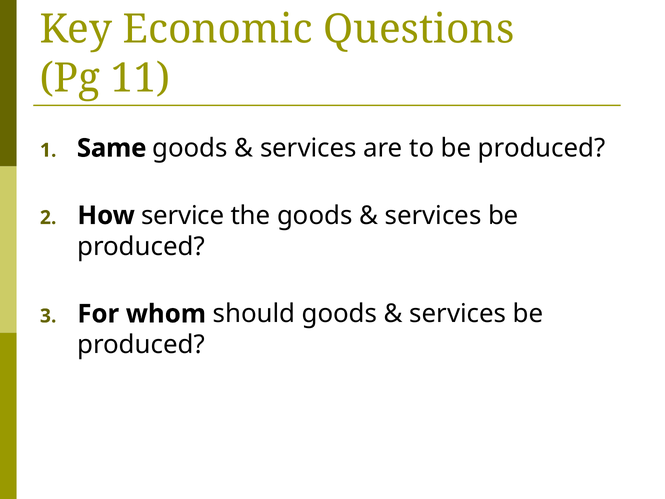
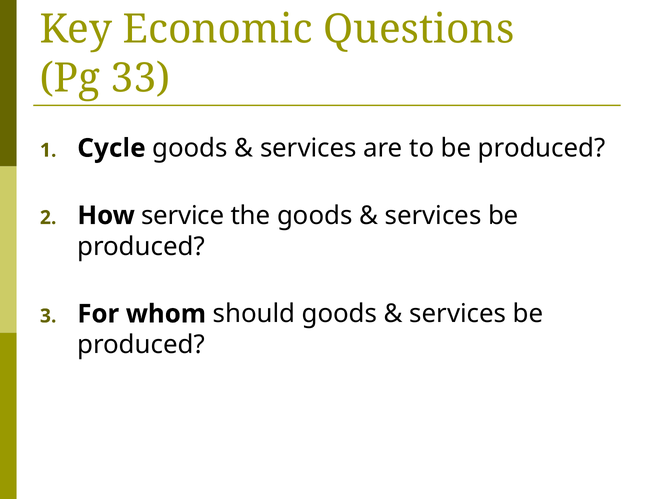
11: 11 -> 33 (141, 78)
Same: Same -> Cycle (111, 148)
